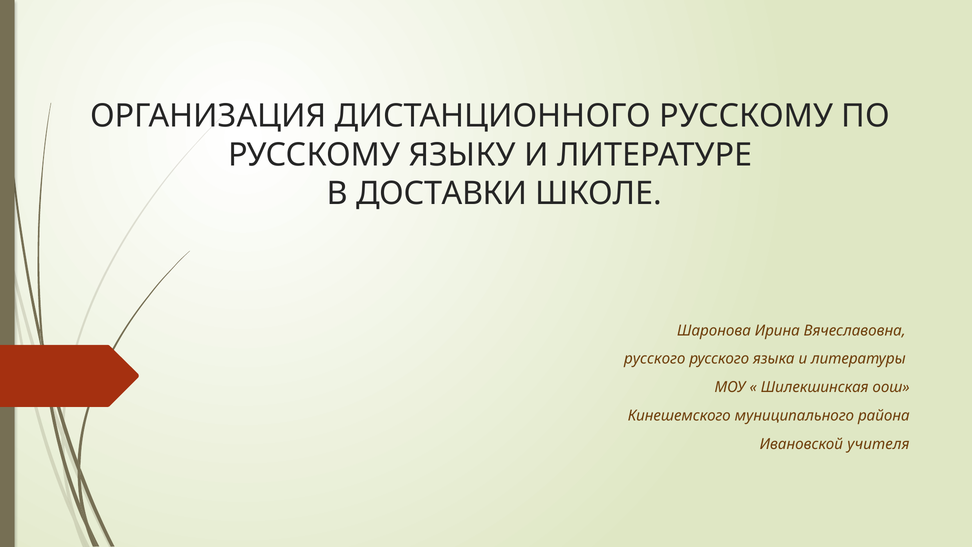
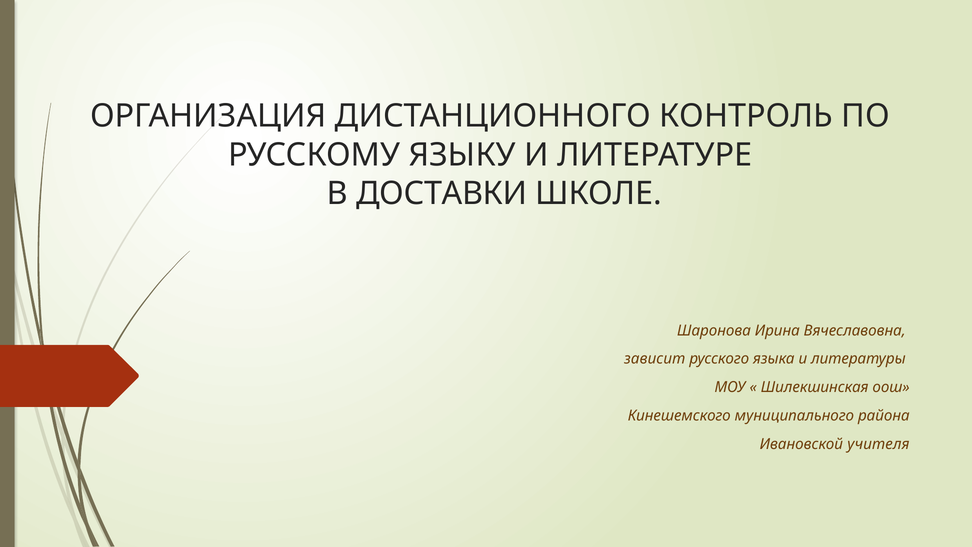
ДИСТАНЦИОННОГО РУССКОМУ: РУССКОМУ -> КОНТРОЛЬ (746, 116)
русского: русского -> зависит (655, 359)
